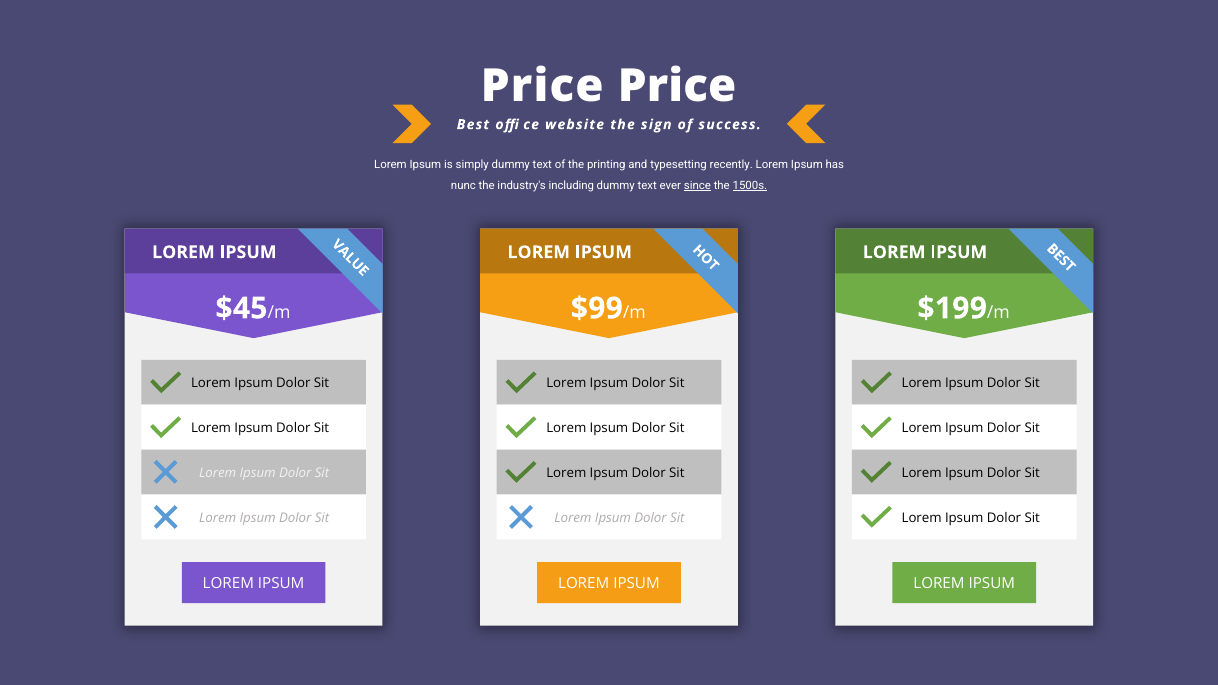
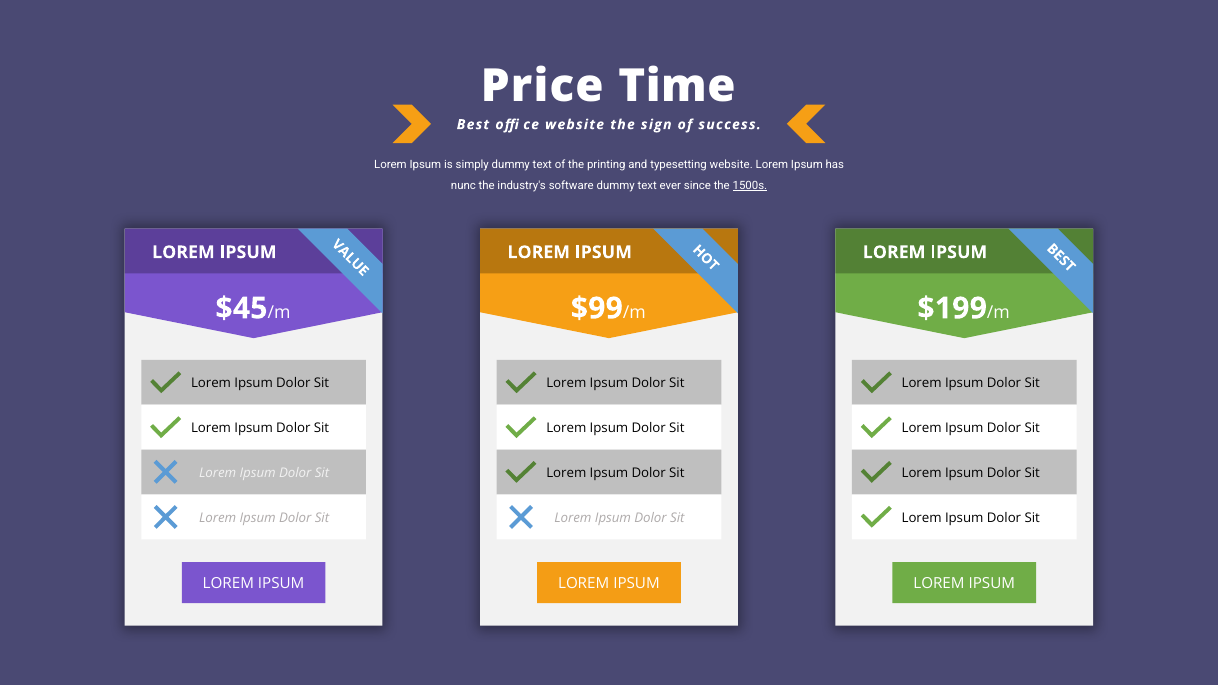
Price Price: Price -> Time (677, 86)
typesetting recently: recently -> website (731, 165)
including: including -> software (571, 186)
since underline: present -> none (697, 186)
